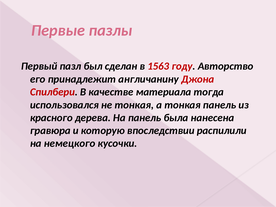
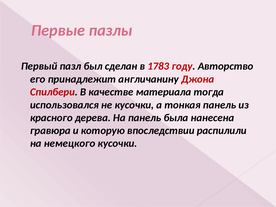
1563: 1563 -> 1783 (158, 66)
не тонкая: тонкая -> кусочки (134, 105)
